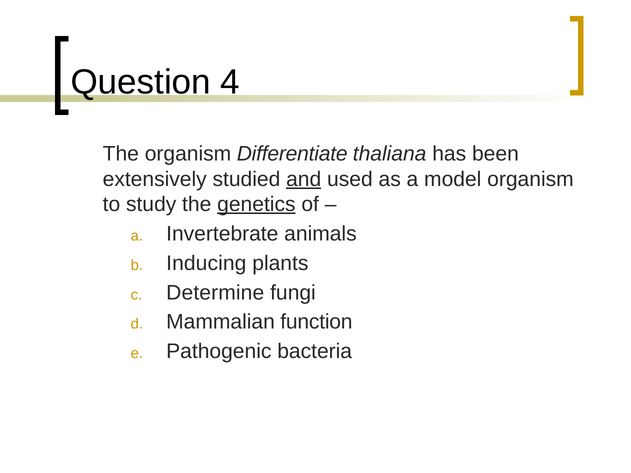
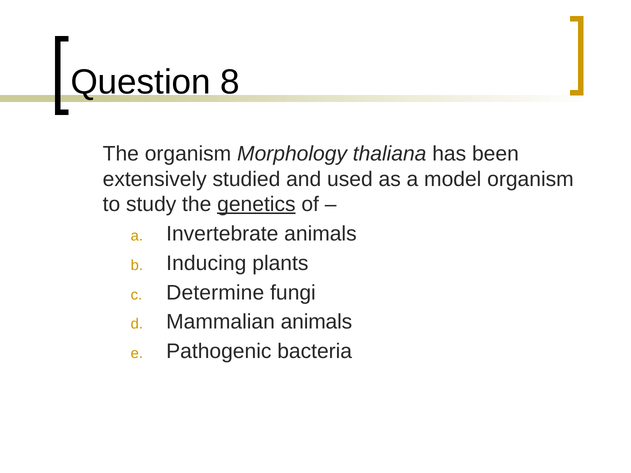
4: 4 -> 8 (230, 82)
Differentiate: Differentiate -> Morphology (292, 154)
and underline: present -> none (304, 179)
Mammalian function: function -> animals (316, 322)
